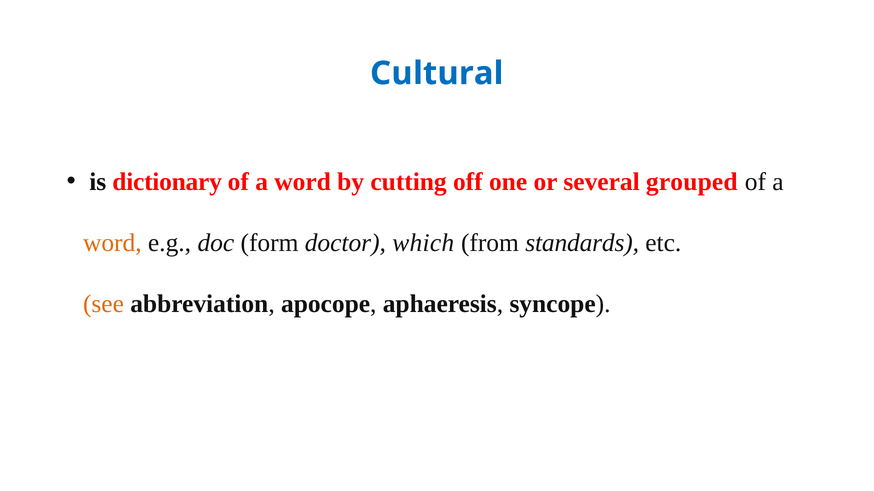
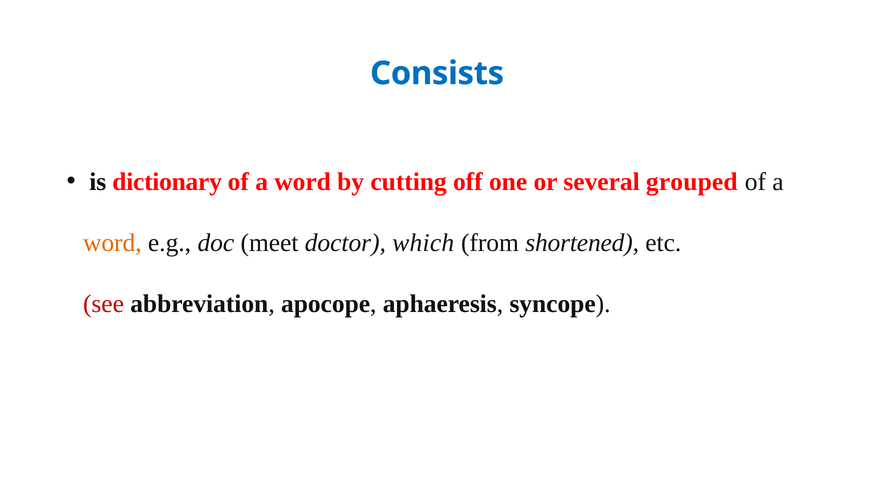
Cultural: Cultural -> Consists (437, 73)
form: form -> meet (270, 243)
standards: standards -> shortened (582, 243)
see colour: orange -> red (103, 304)
